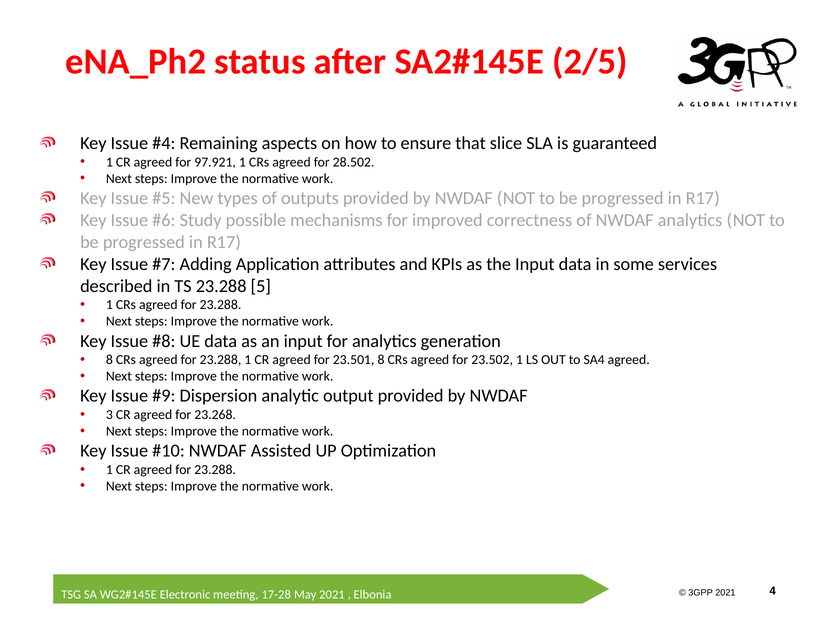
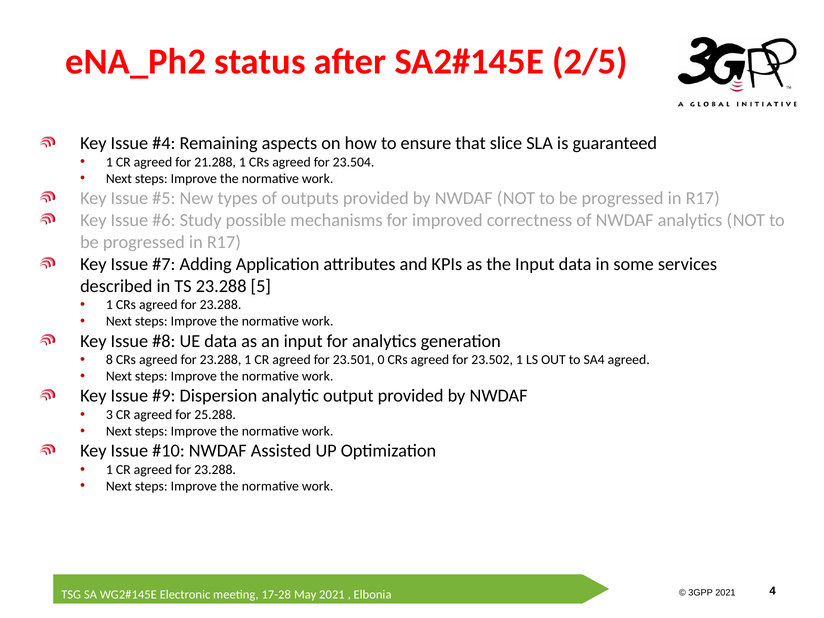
97.921: 97.921 -> 21.288 (215, 162)
28.502: 28.502 -> 23.504 (354, 162)
23.501 8: 8 -> 0 (381, 360)
23.268: 23.268 -> 25.288 (215, 415)
